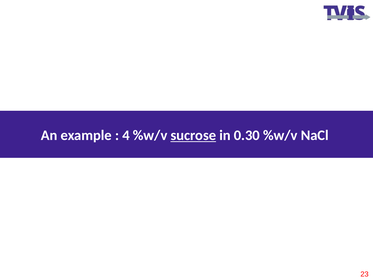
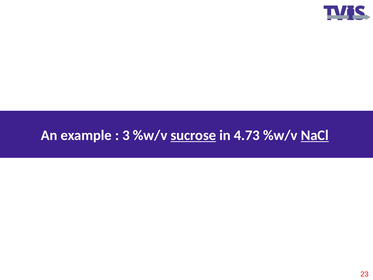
4: 4 -> 3 (126, 135)
0.30: 0.30 -> 4.73 (247, 135)
NaCl underline: none -> present (315, 135)
